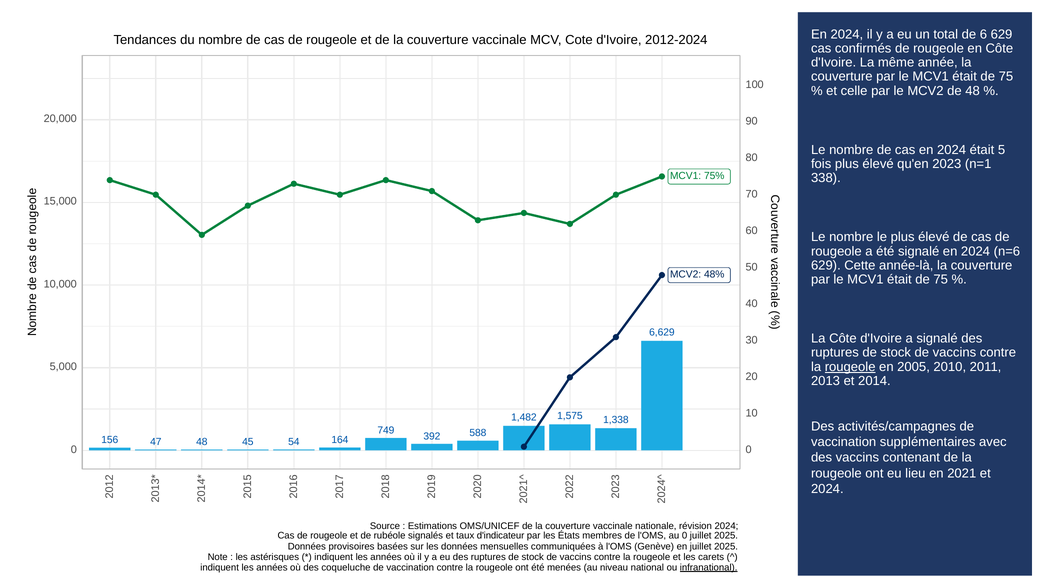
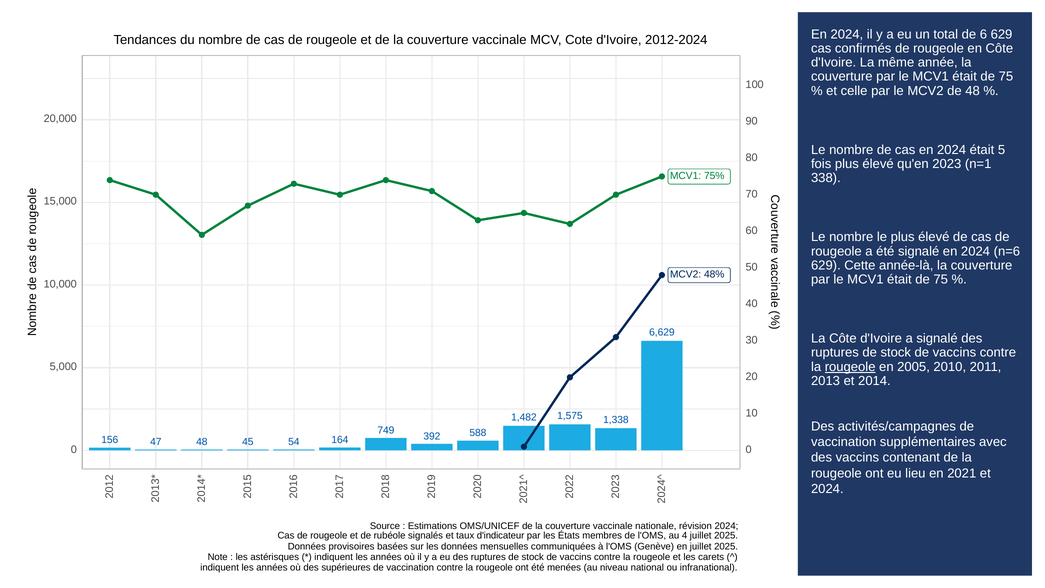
au 0: 0 -> 4 (685, 535)
coqueluche: coqueluche -> supérieures (346, 567)
infranational underline: present -> none (709, 567)
